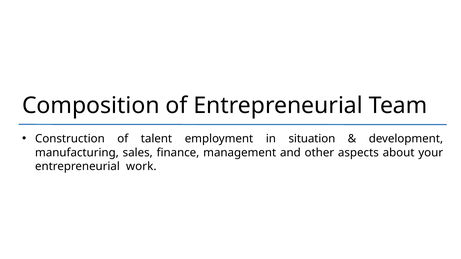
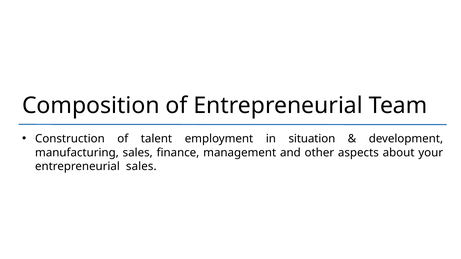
entrepreneurial work: work -> sales (141, 167)
